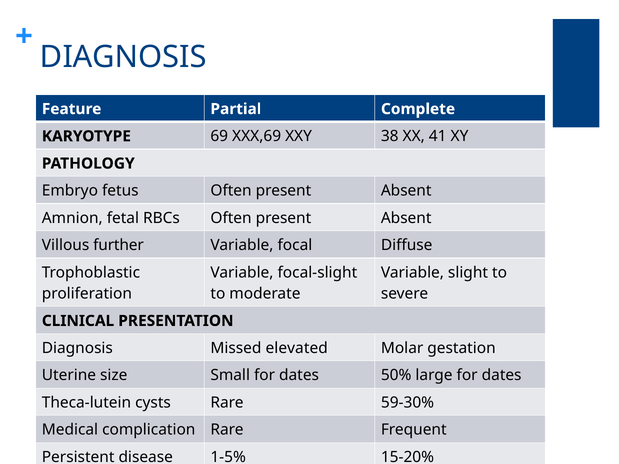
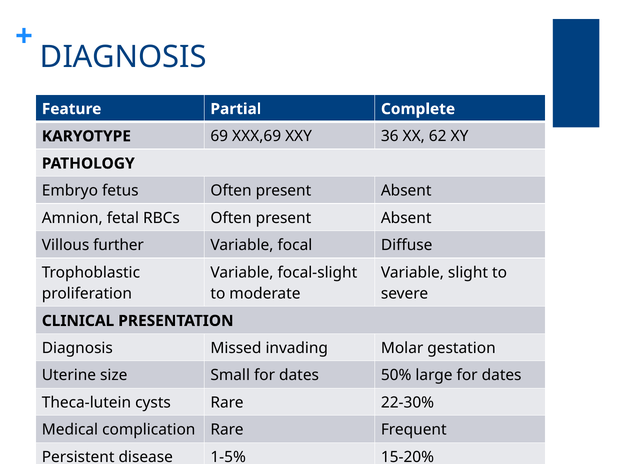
38: 38 -> 36 (390, 136)
41: 41 -> 62 (438, 136)
elevated: elevated -> invading (297, 348)
59-30%: 59-30% -> 22-30% (408, 403)
